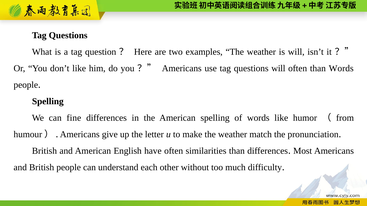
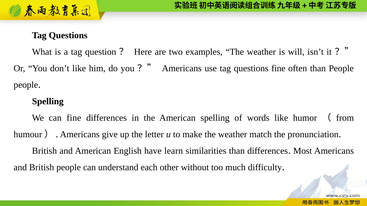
questions will: will -> fine (278, 69)
than Words: Words -> People (341, 69)
have often: often -> learn (174, 151)
